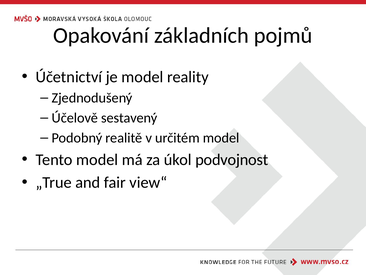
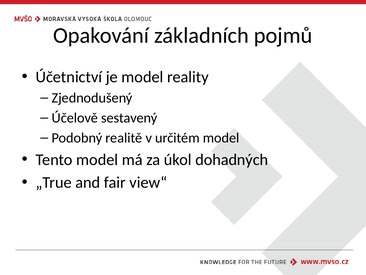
podvojnost: podvojnost -> dohadných (232, 159)
